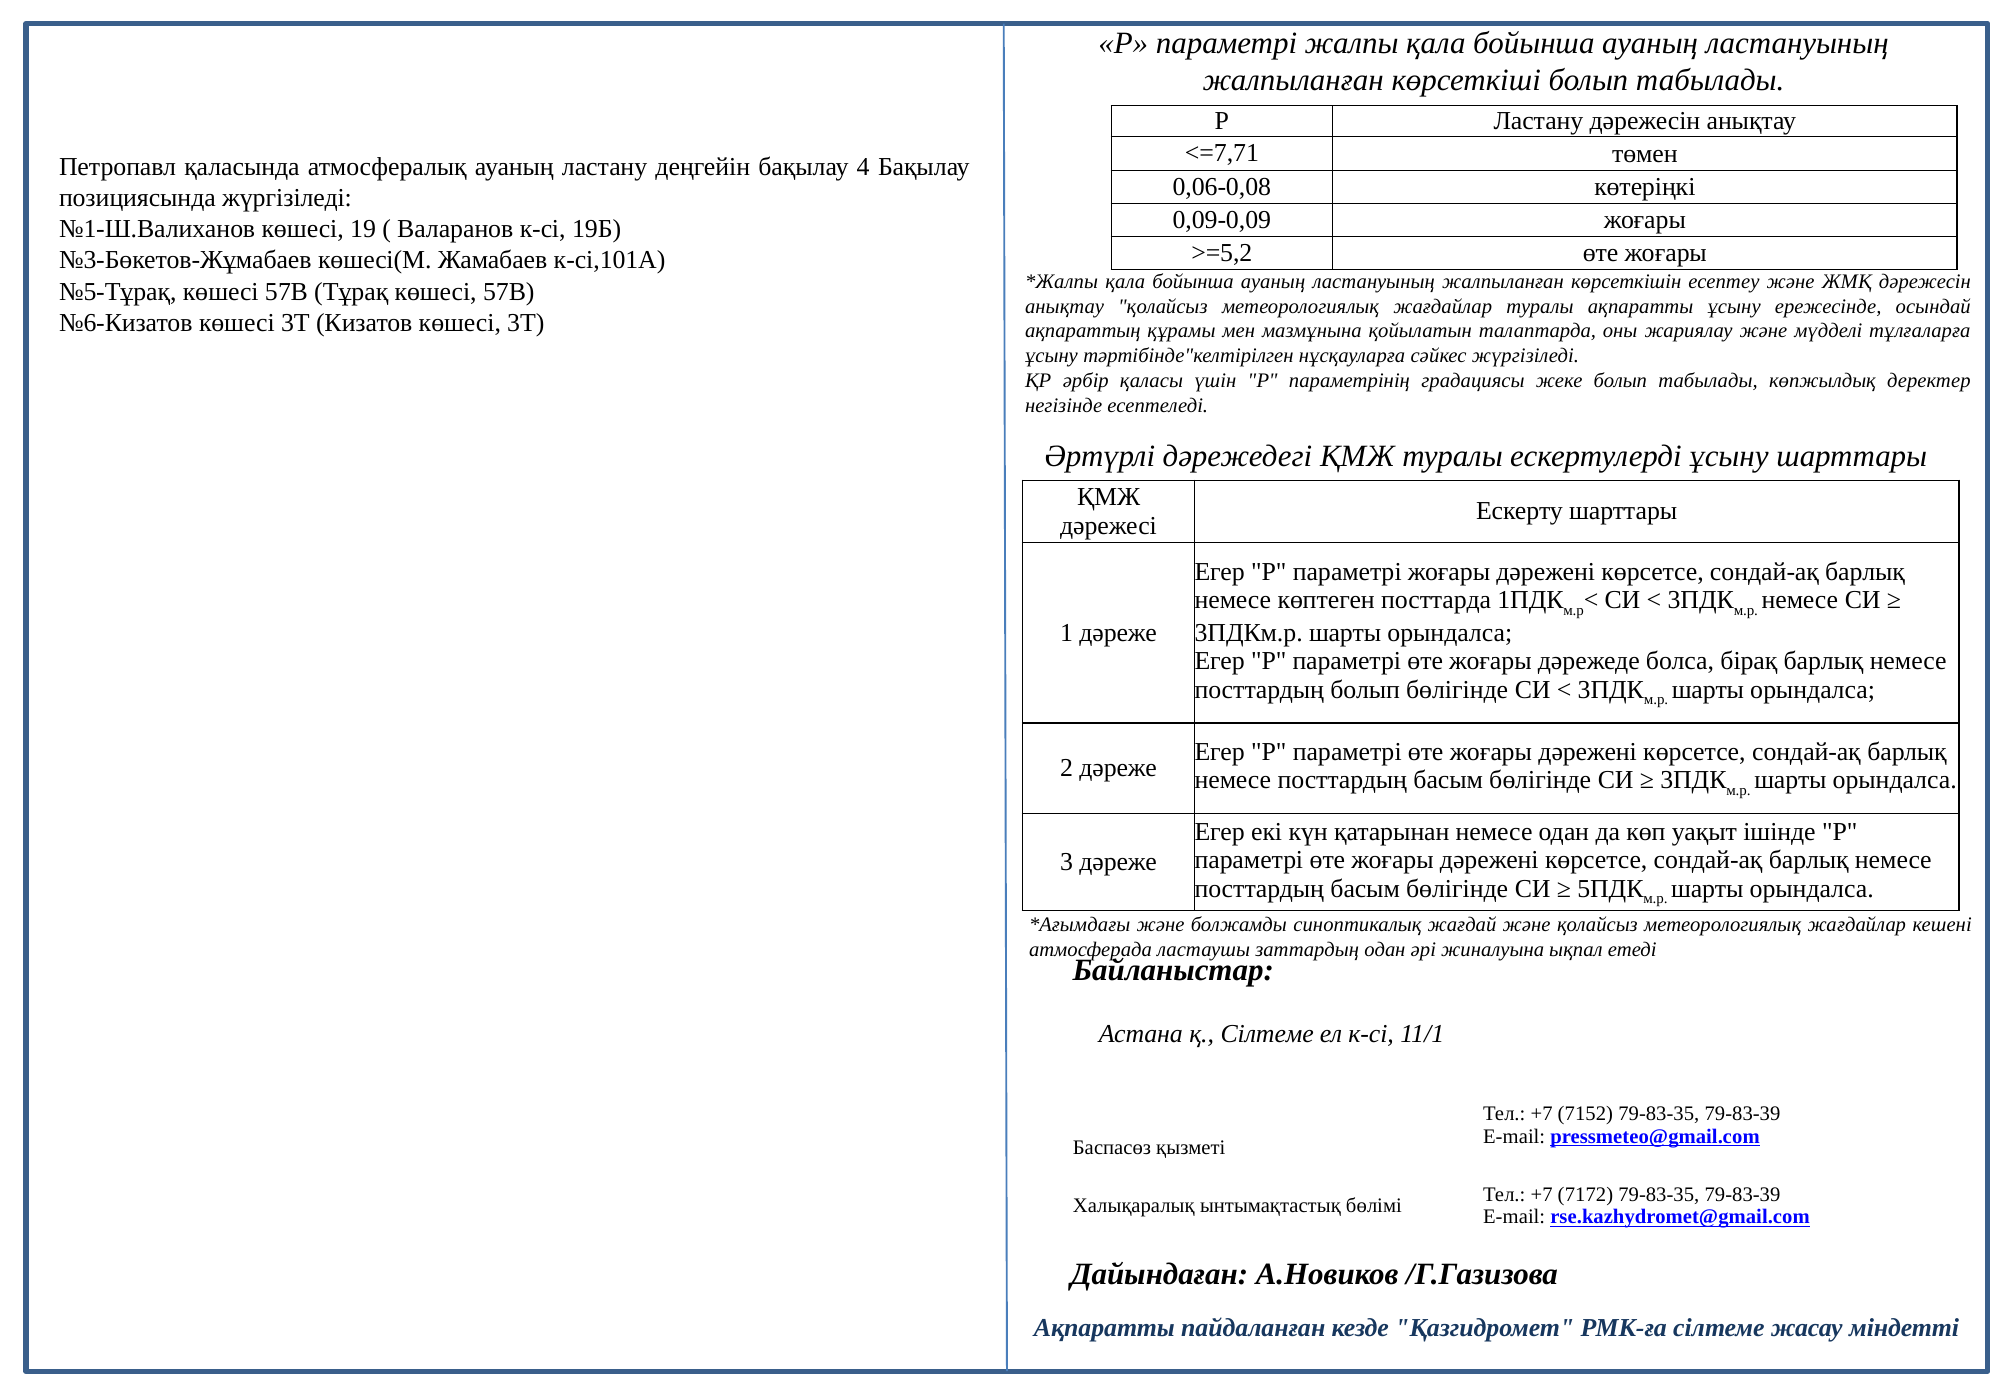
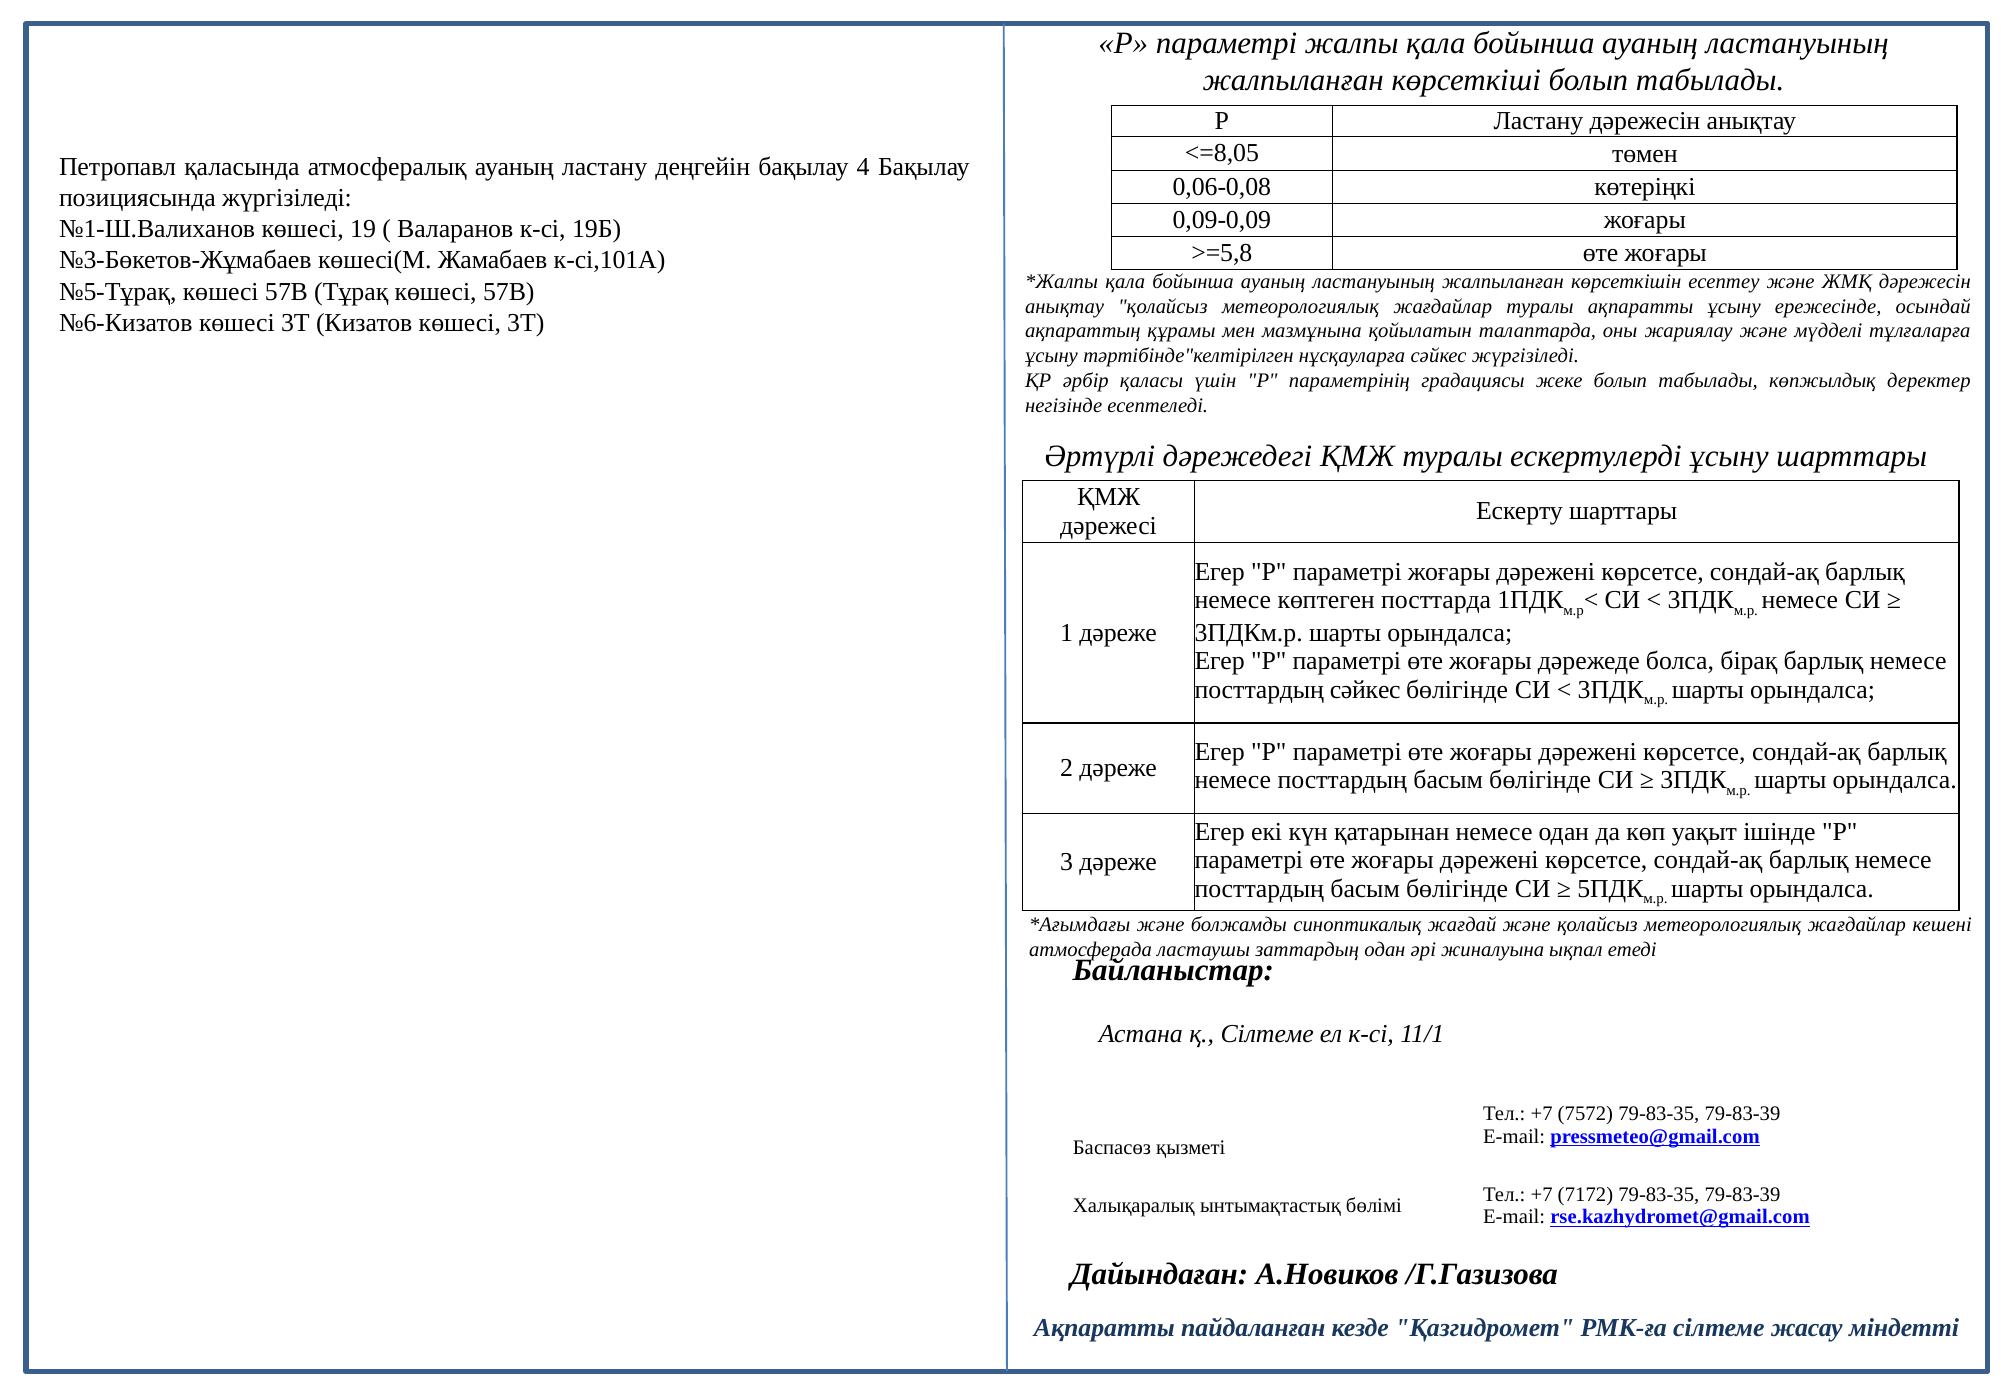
<=7,71: <=7,71 -> <=8,05 (1222, 153)
>=5,2: >=5,2 -> >=5,8 (1222, 253)
посттардың болып: болып -> сәйкес (1365, 689)
7152: 7152 -> 7572 (1585, 1113)
